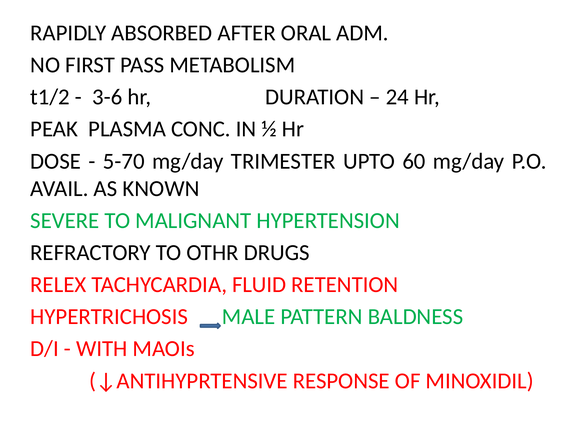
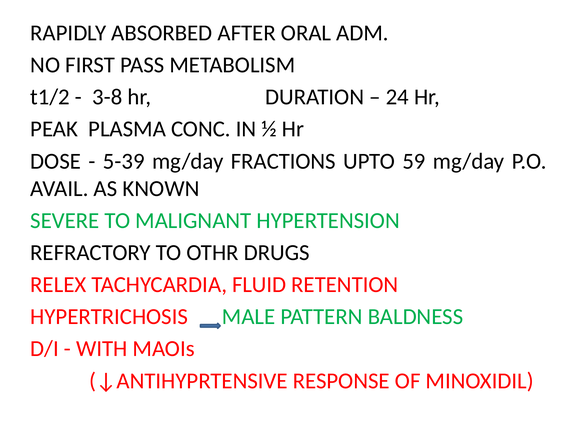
3-6: 3-6 -> 3-8 (107, 97)
5-70: 5-70 -> 5-39 (124, 161)
TRIMESTER: TRIMESTER -> FRACTIONS (283, 161)
60: 60 -> 59 (414, 161)
